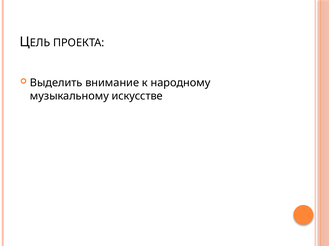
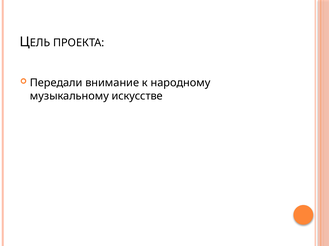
Выделить: Выделить -> Передали (56, 83)
